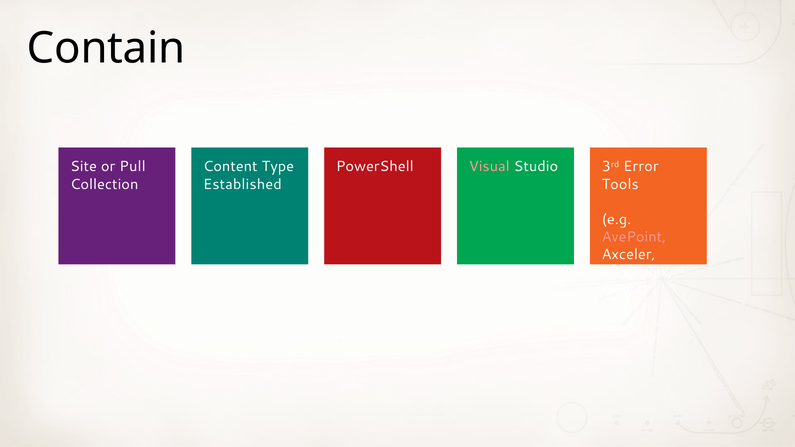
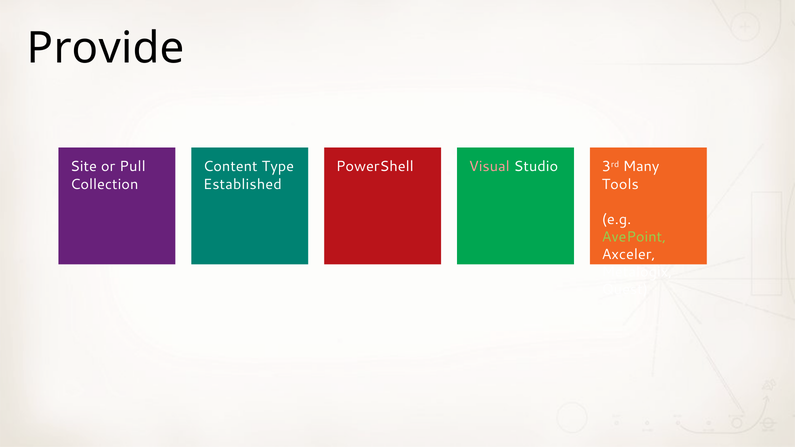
Contain: Contain -> Provide (106, 48)
Error: Error -> Many (641, 167)
AvePoint colour: pink -> light green (634, 237)
